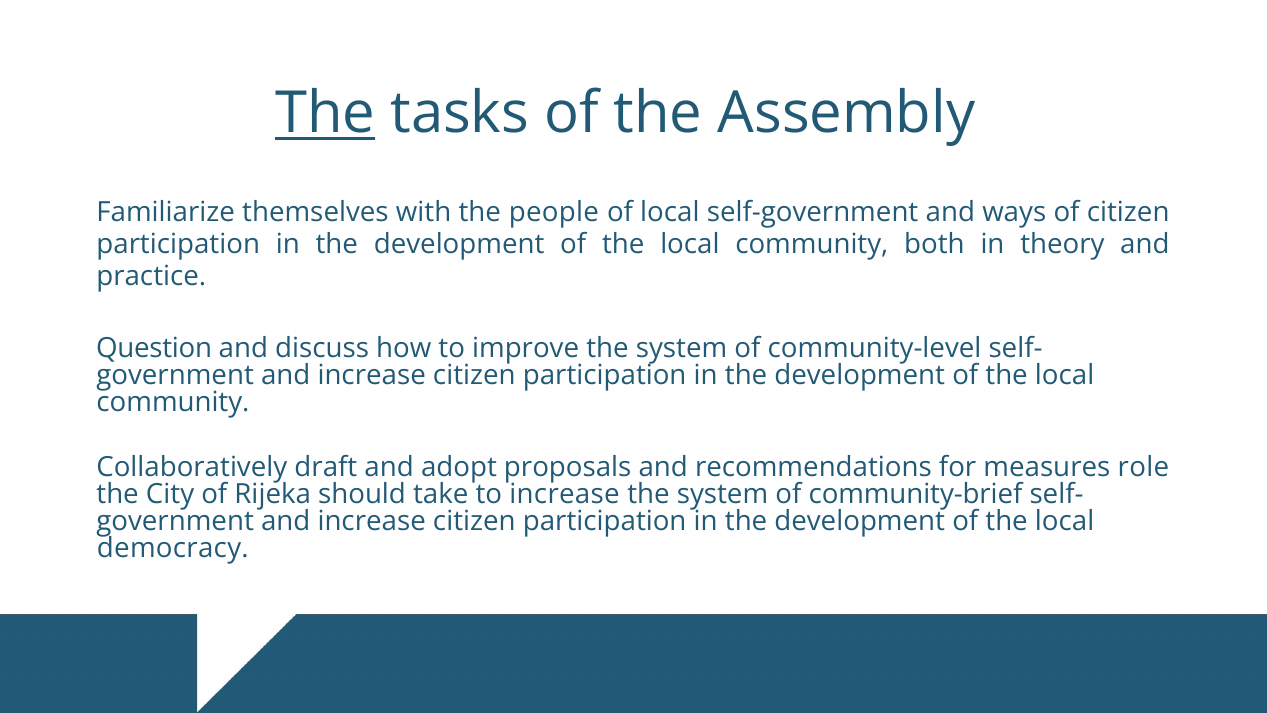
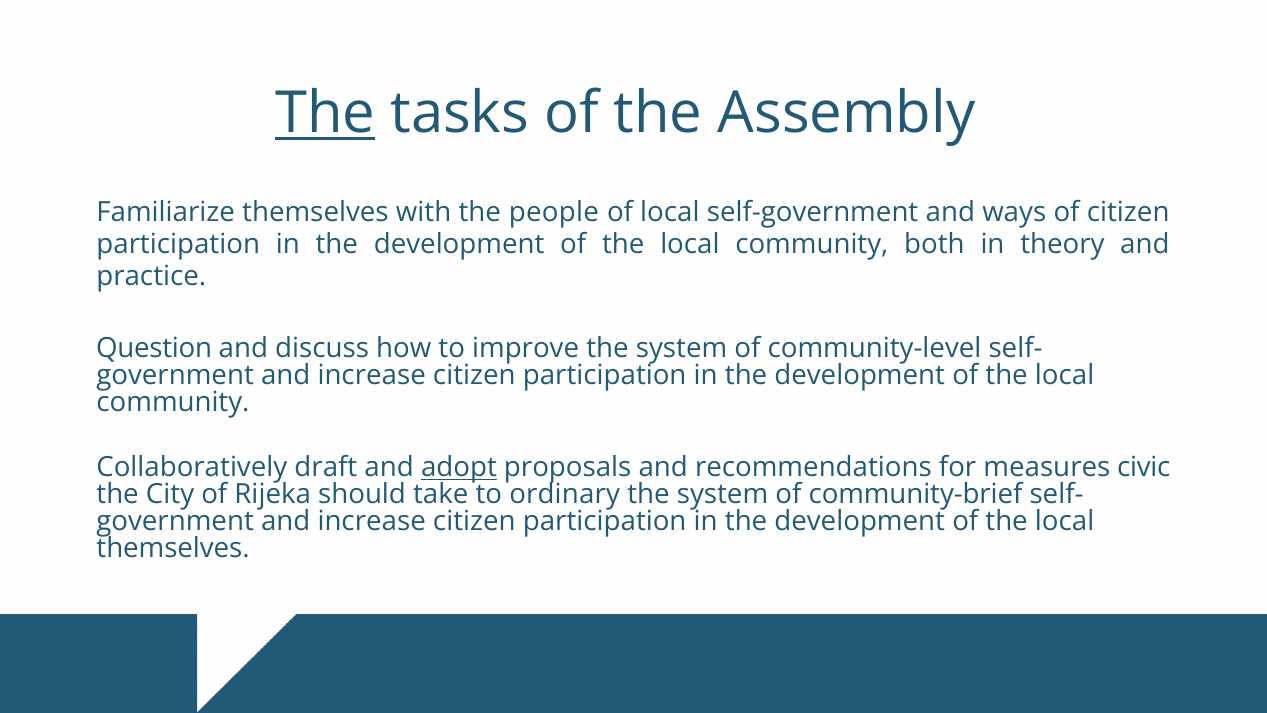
adopt underline: none -> present (459, 468)
role: role -> civic (1144, 468)
to increase: increase -> ordinary (565, 494)
democracy: democracy -> themselves (173, 548)
